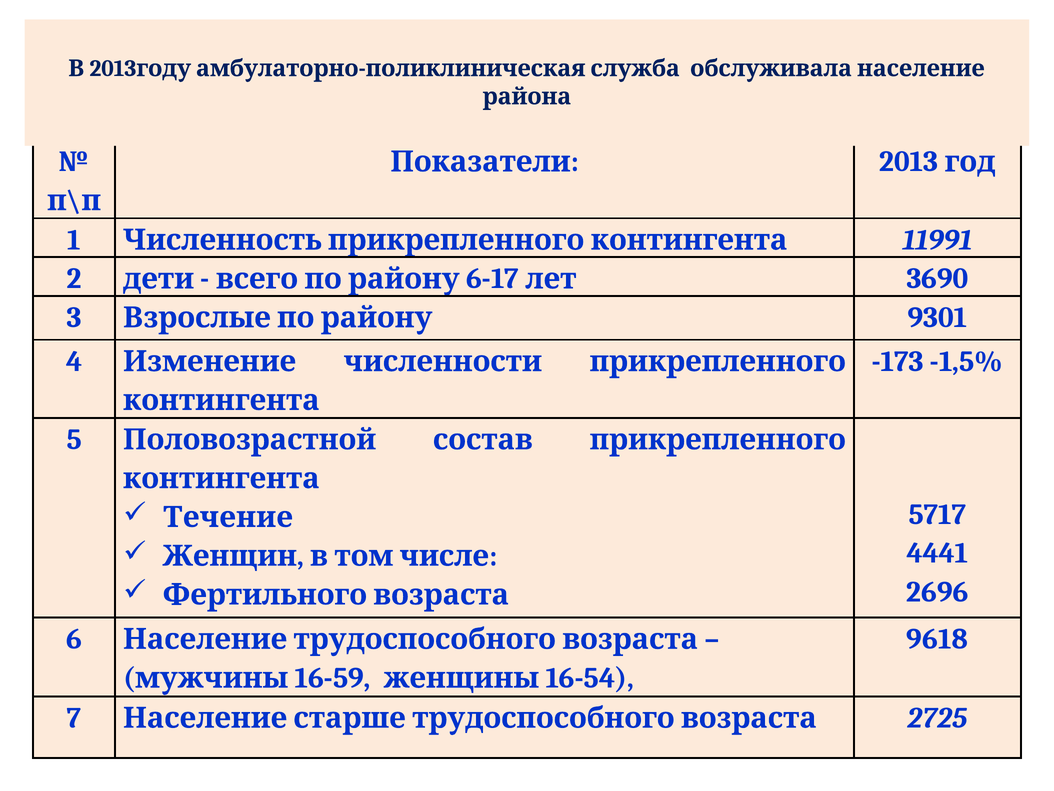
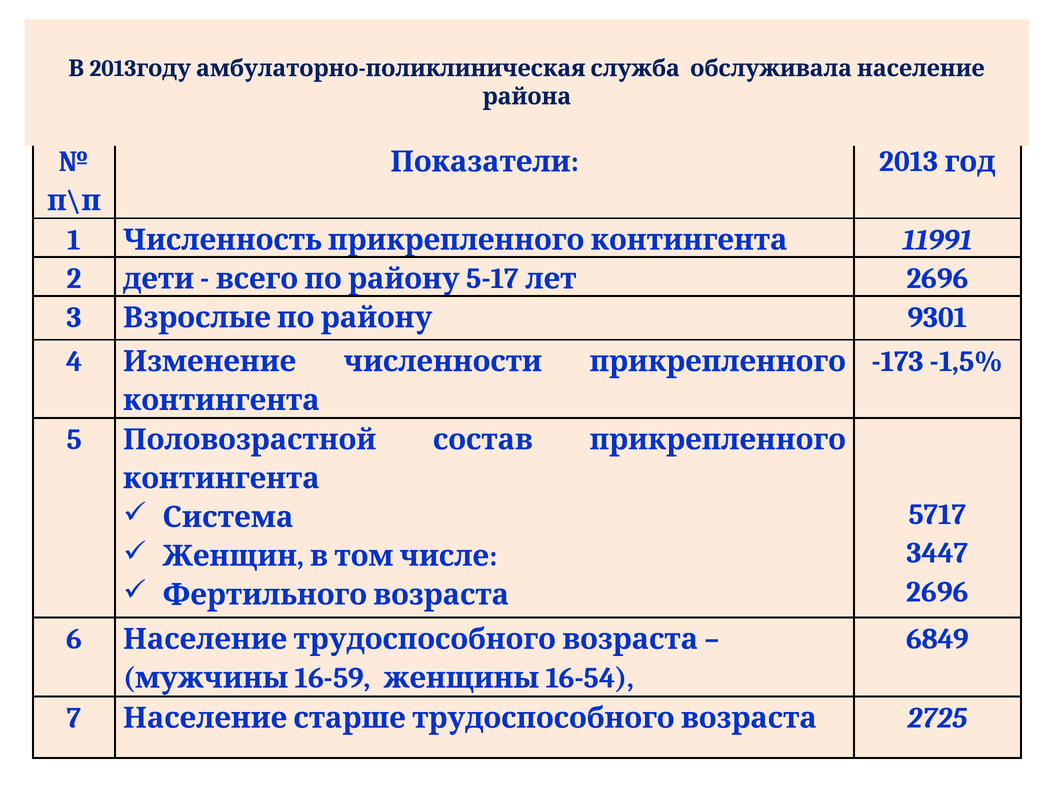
6-17: 6-17 -> 5-17 (493, 279)
3690: 3690 -> 2696 (937, 279)
Течение: Течение -> Система (228, 517)
4441: 4441 -> 3447 (937, 553)
9618: 9618 -> 6849 (938, 639)
